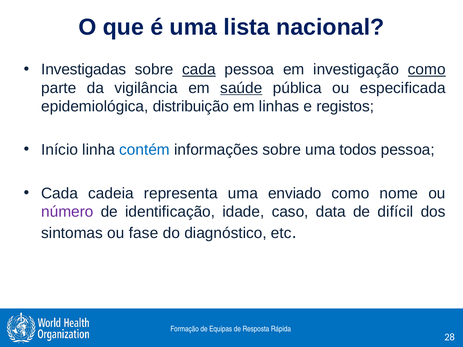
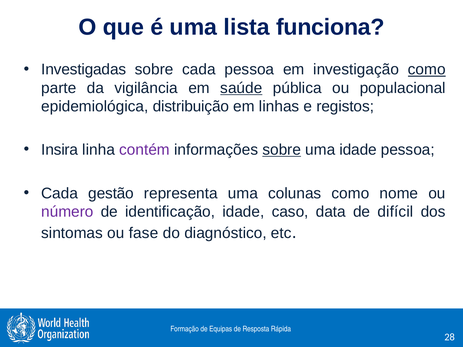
nacional: nacional -> funciona (330, 27)
cada underline: present -> none (199, 70)
especificada: especificada -> populacional (403, 88)
Início: Início -> Insira (60, 150)
contém colour: blue -> purple (145, 150)
sobre underline: none -> present (282, 150)
uma todos: todos -> idade (358, 150)
cadeia: cadeia -> gestão (111, 194)
enviado: enviado -> colunas (295, 194)
